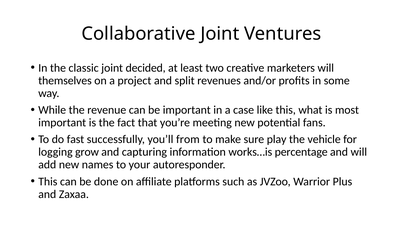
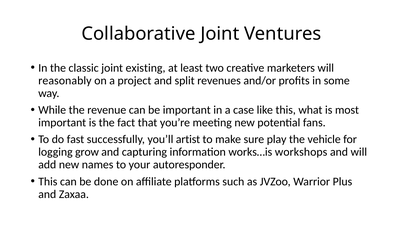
decided: decided -> existing (146, 68)
themselves: themselves -> reasonably (65, 81)
from: from -> artist (188, 140)
percentage: percentage -> workshops (301, 153)
